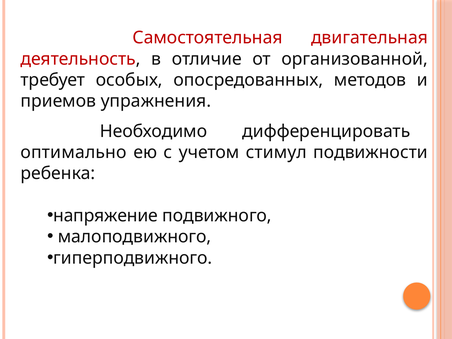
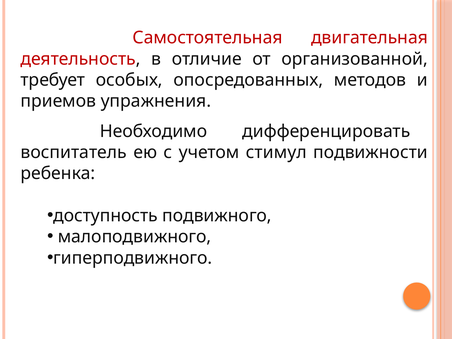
оптимально: оптимально -> воспитатель (74, 152)
напряжение: напряжение -> доступность (106, 216)
